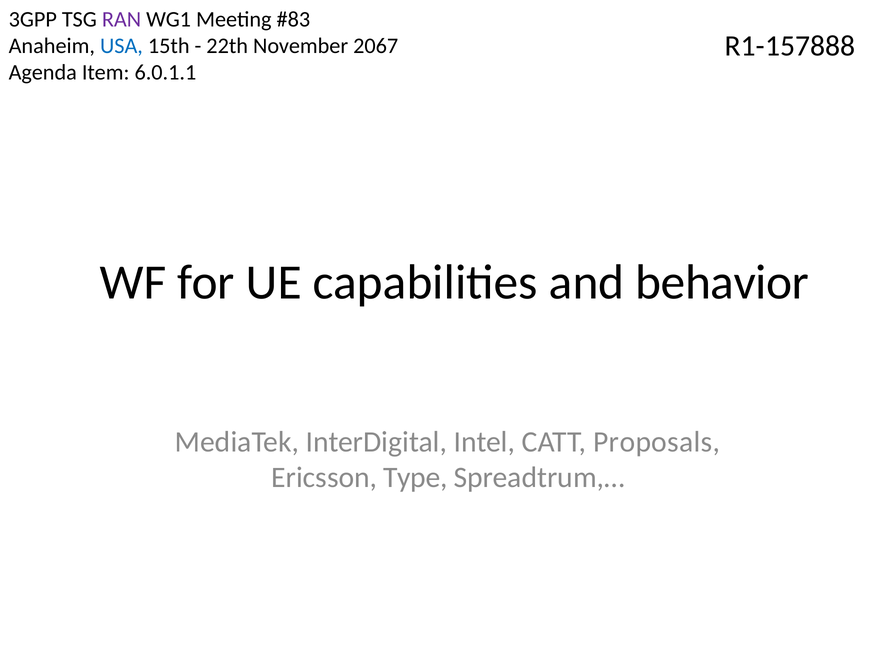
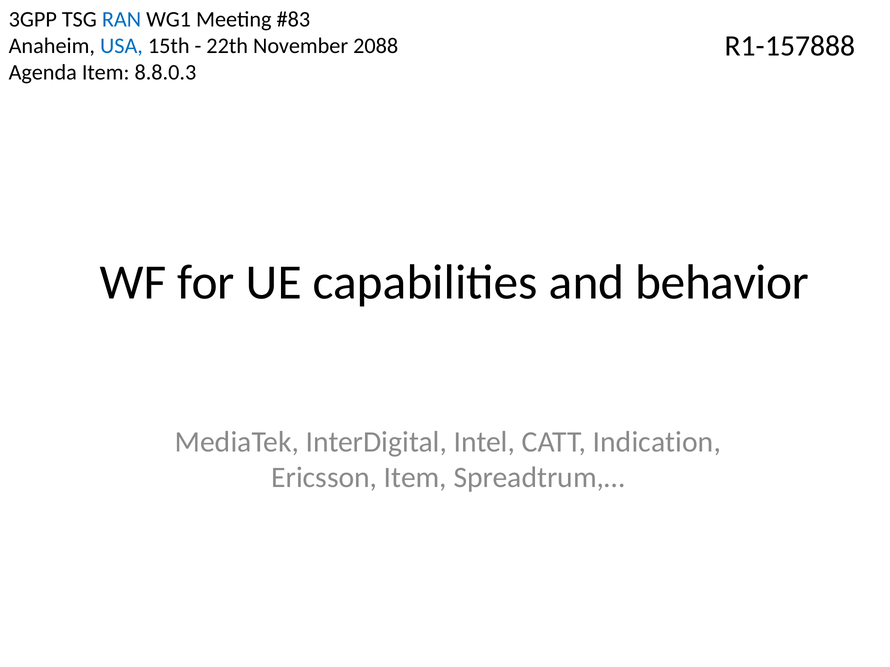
RAN colour: purple -> blue (122, 19)
2067: 2067 -> 2088 (376, 46)
6.0.1.1: 6.0.1.1 -> 8.8.0.3 (165, 73)
Proposals: Proposals -> Indication (657, 442)
Ericsson Type: Type -> Item (415, 478)
